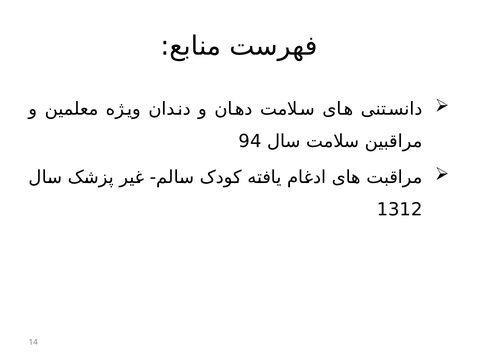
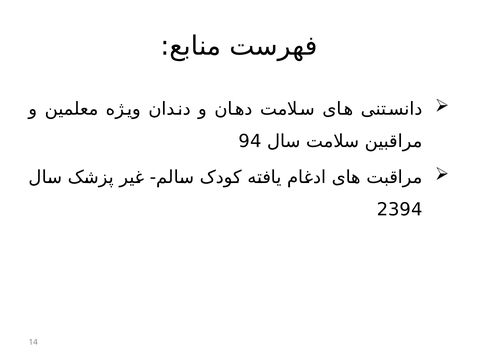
1312: 1312 -> 2394 (400, 209)
